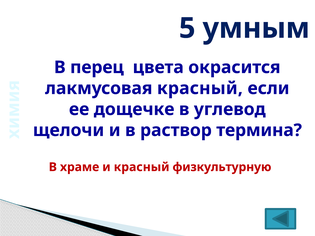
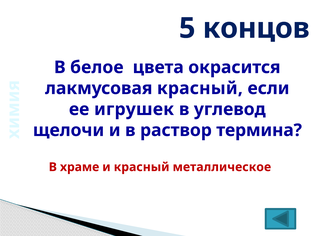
умным: умным -> концов (256, 28)
перец: перец -> белое (97, 67)
дощечке: дощечке -> игрушек (134, 109)
физкультурную: физкультурную -> металлическое (222, 167)
